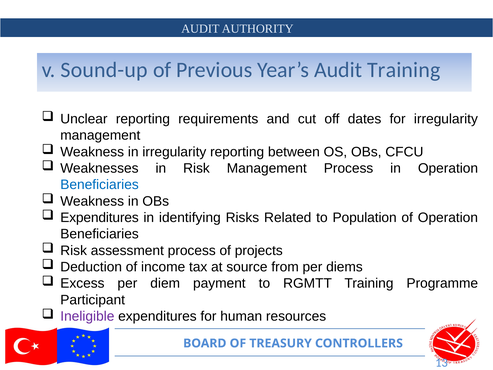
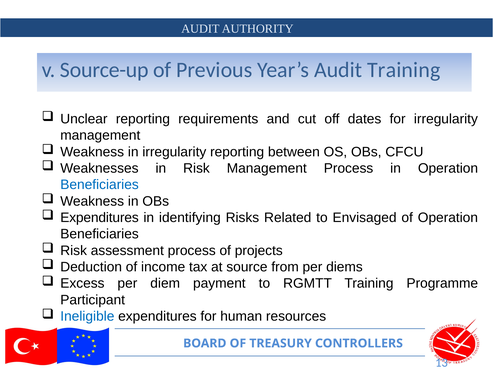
Sound-up: Sound-up -> Source-up (104, 70)
Population: Population -> Envisaged (365, 218)
Ineligible colour: purple -> blue (87, 316)
